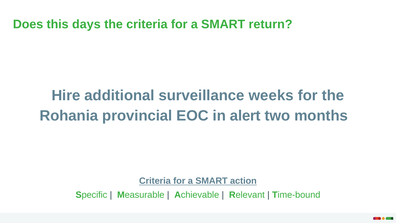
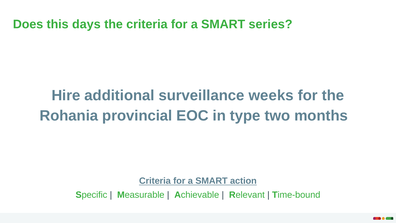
return: return -> series (271, 24)
alert: alert -> type (245, 116)
